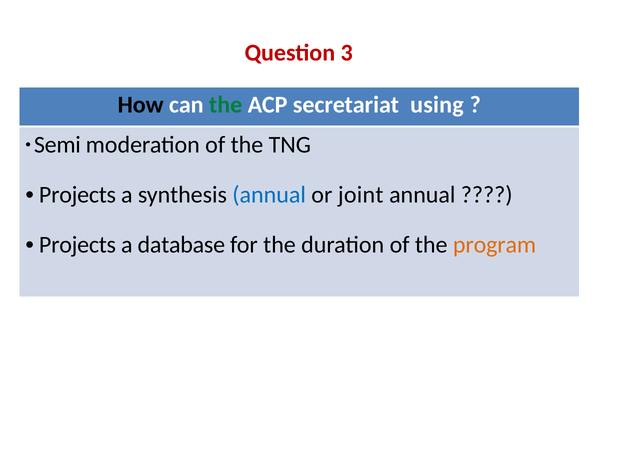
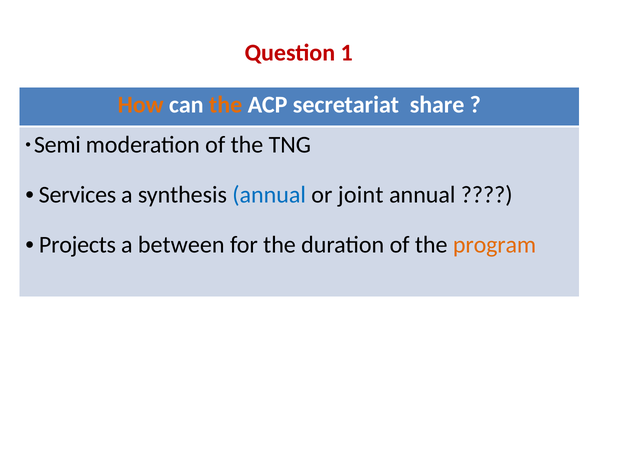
3: 3 -> 1 (347, 53)
How colour: black -> orange (141, 105)
the colour: green -> orange (226, 105)
using: using -> share (437, 105)
Projects: Projects -> Services (77, 194)
database: database -> between (181, 244)
